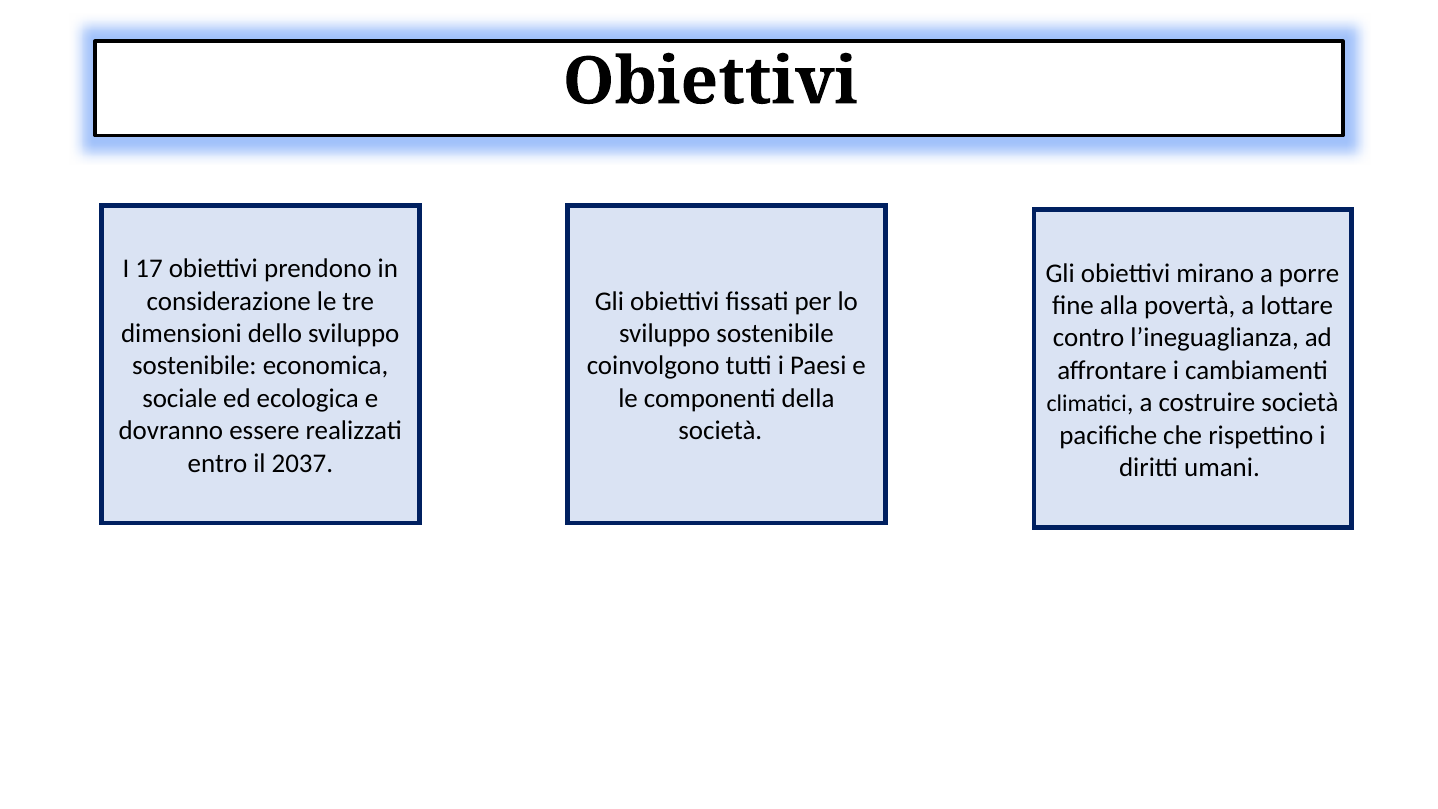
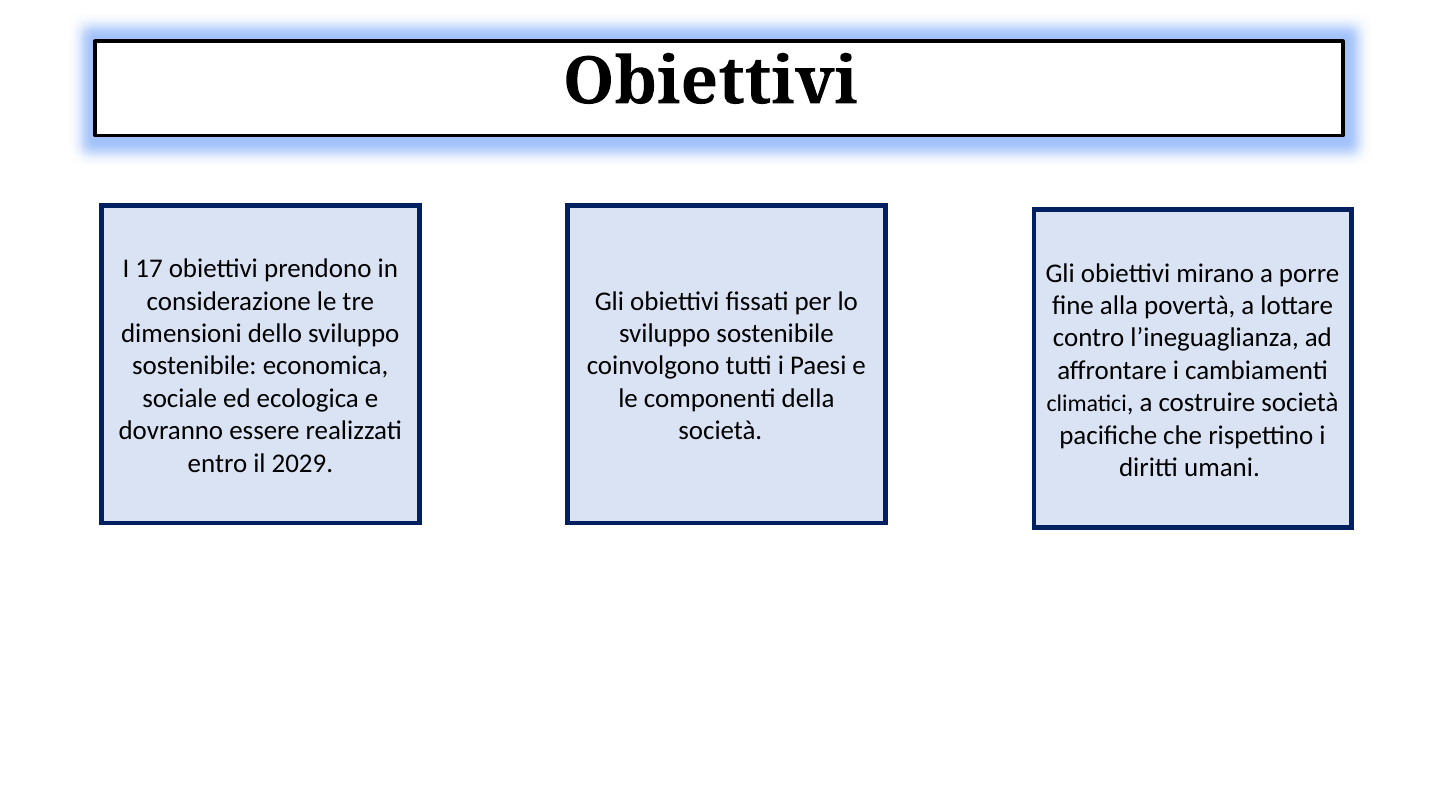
2037: 2037 -> 2029 (302, 463)
